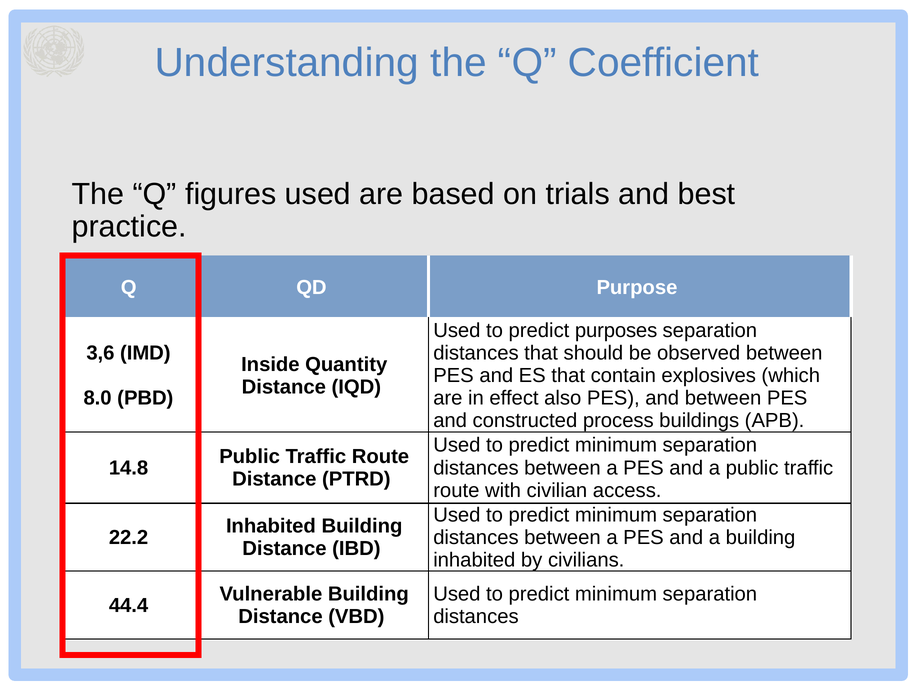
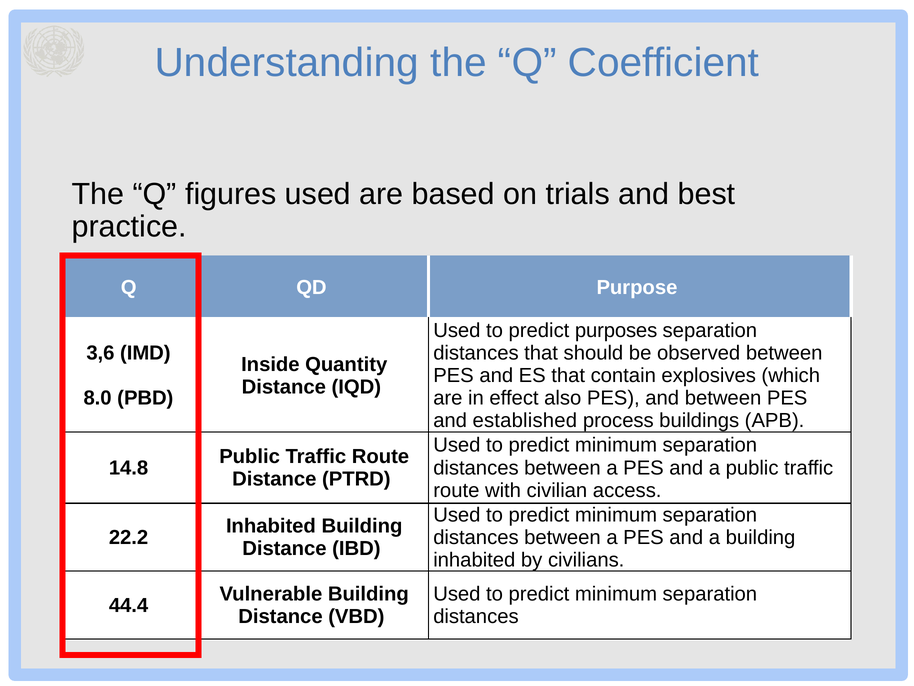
constructed: constructed -> established (525, 420)
